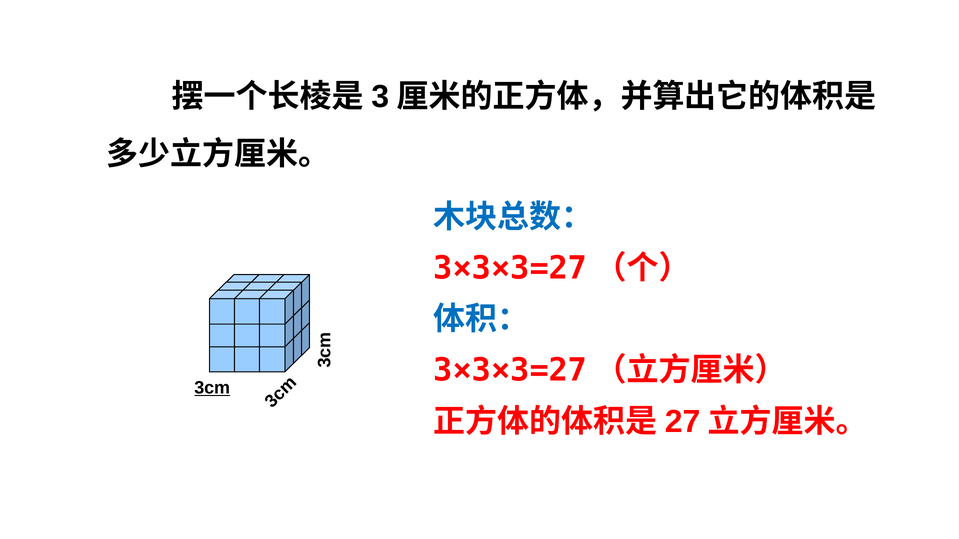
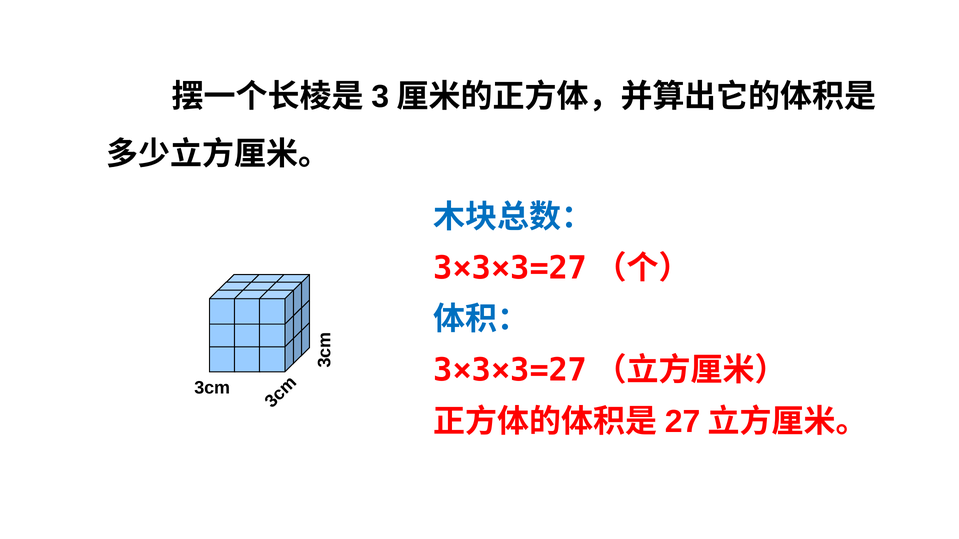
3cm underline: present -> none (212, 388)
